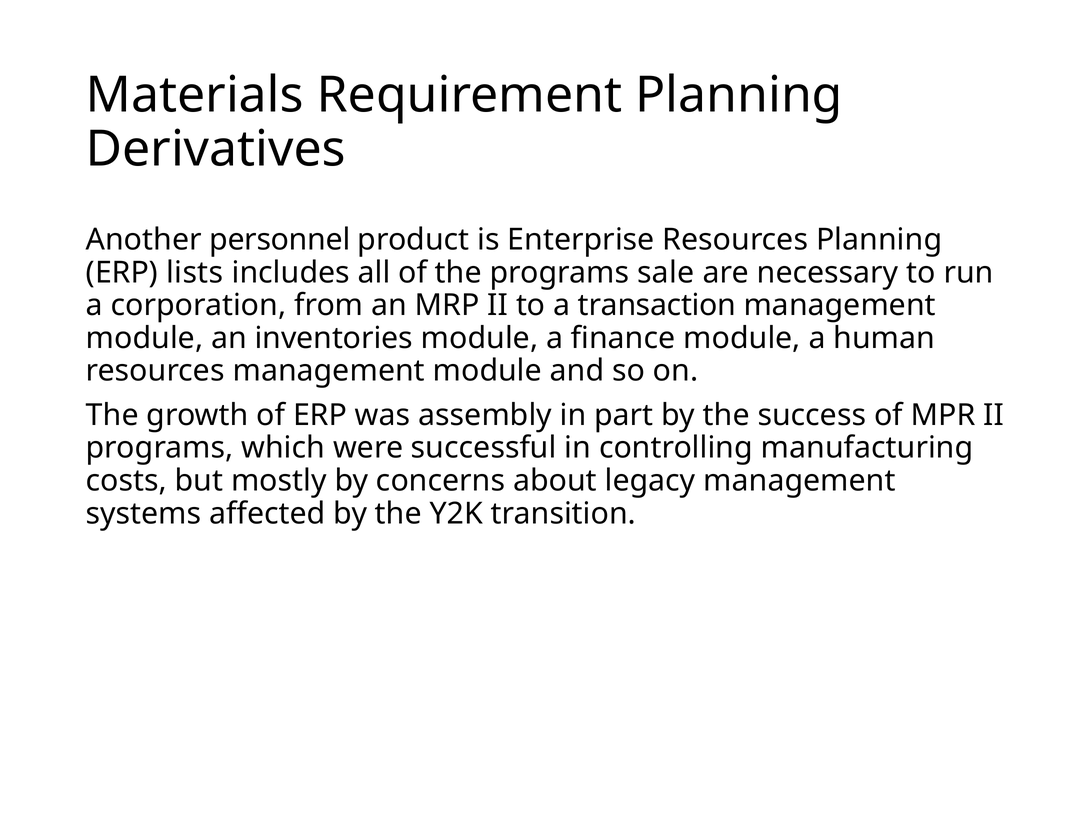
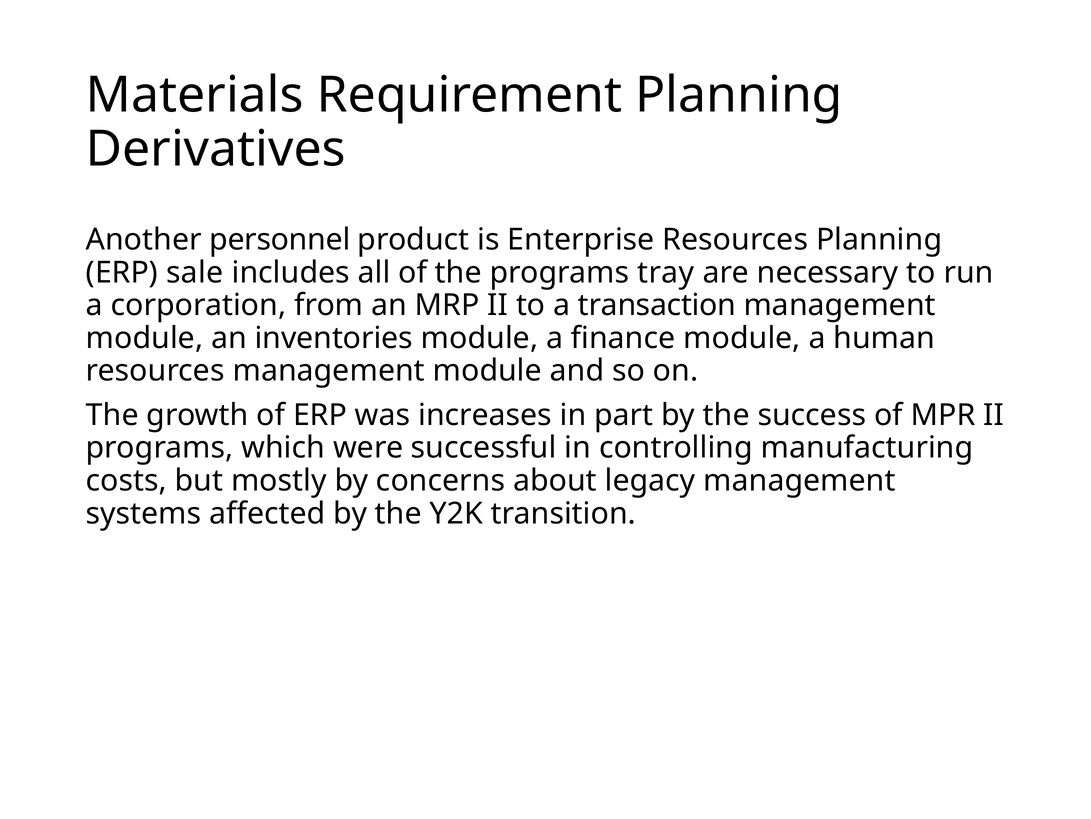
lists: lists -> sale (195, 272)
sale: sale -> tray (666, 272)
assembly: assembly -> increases (485, 415)
